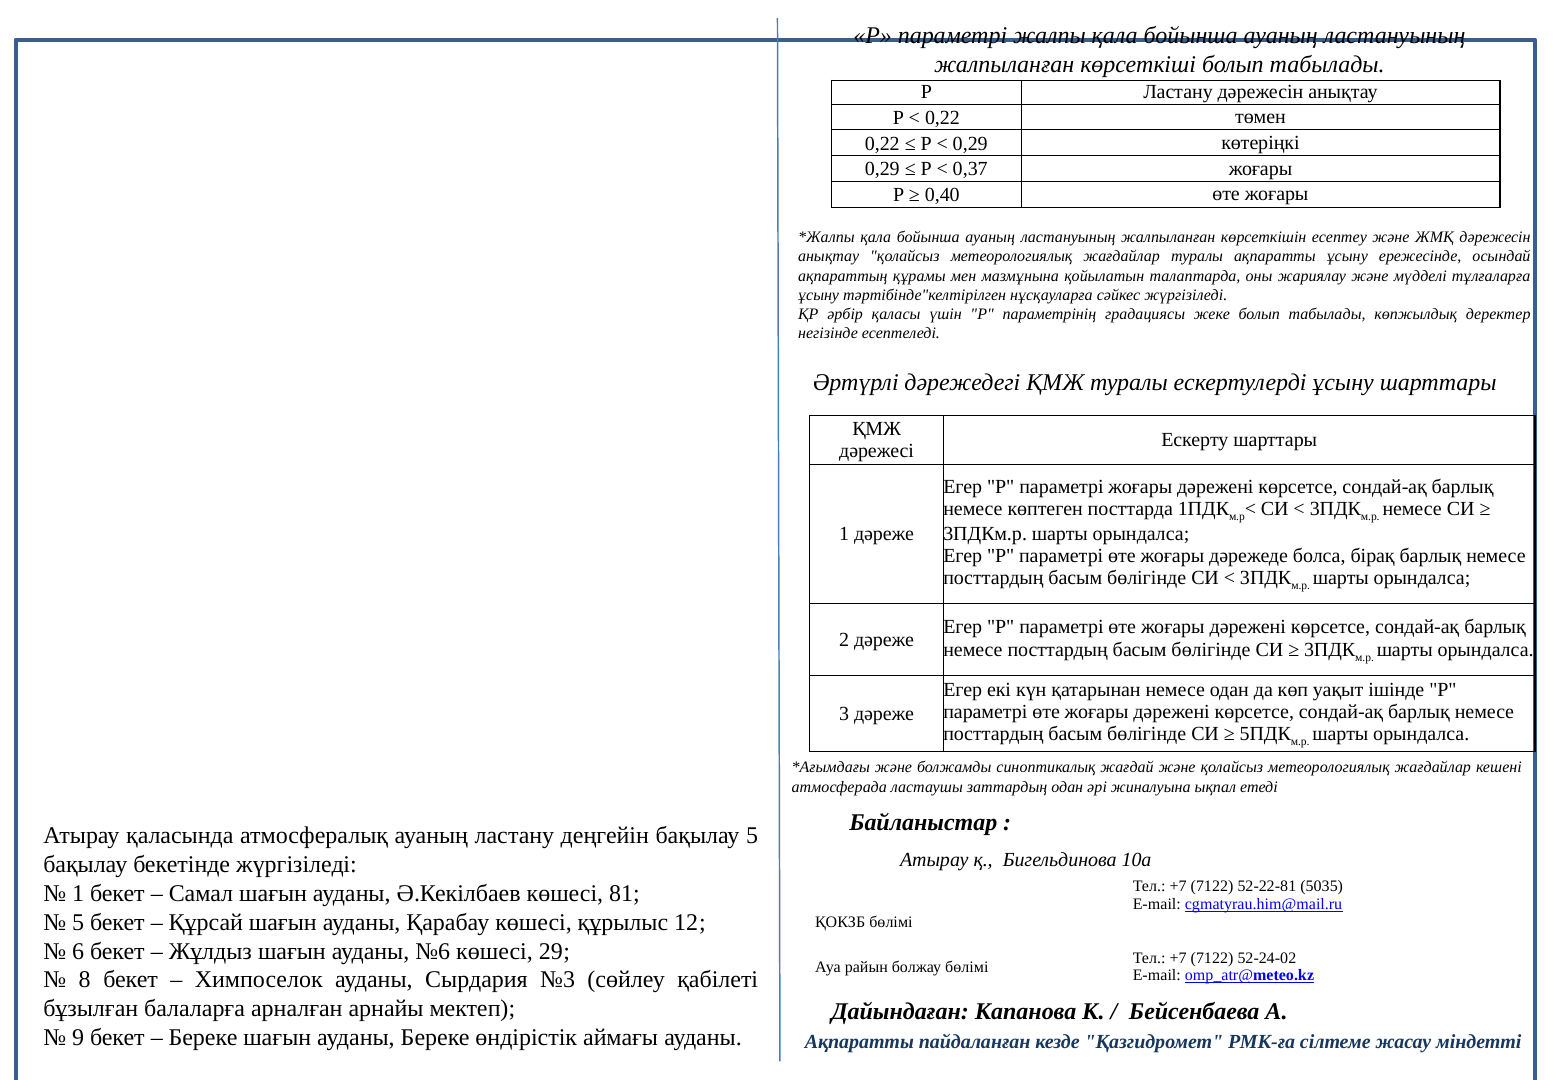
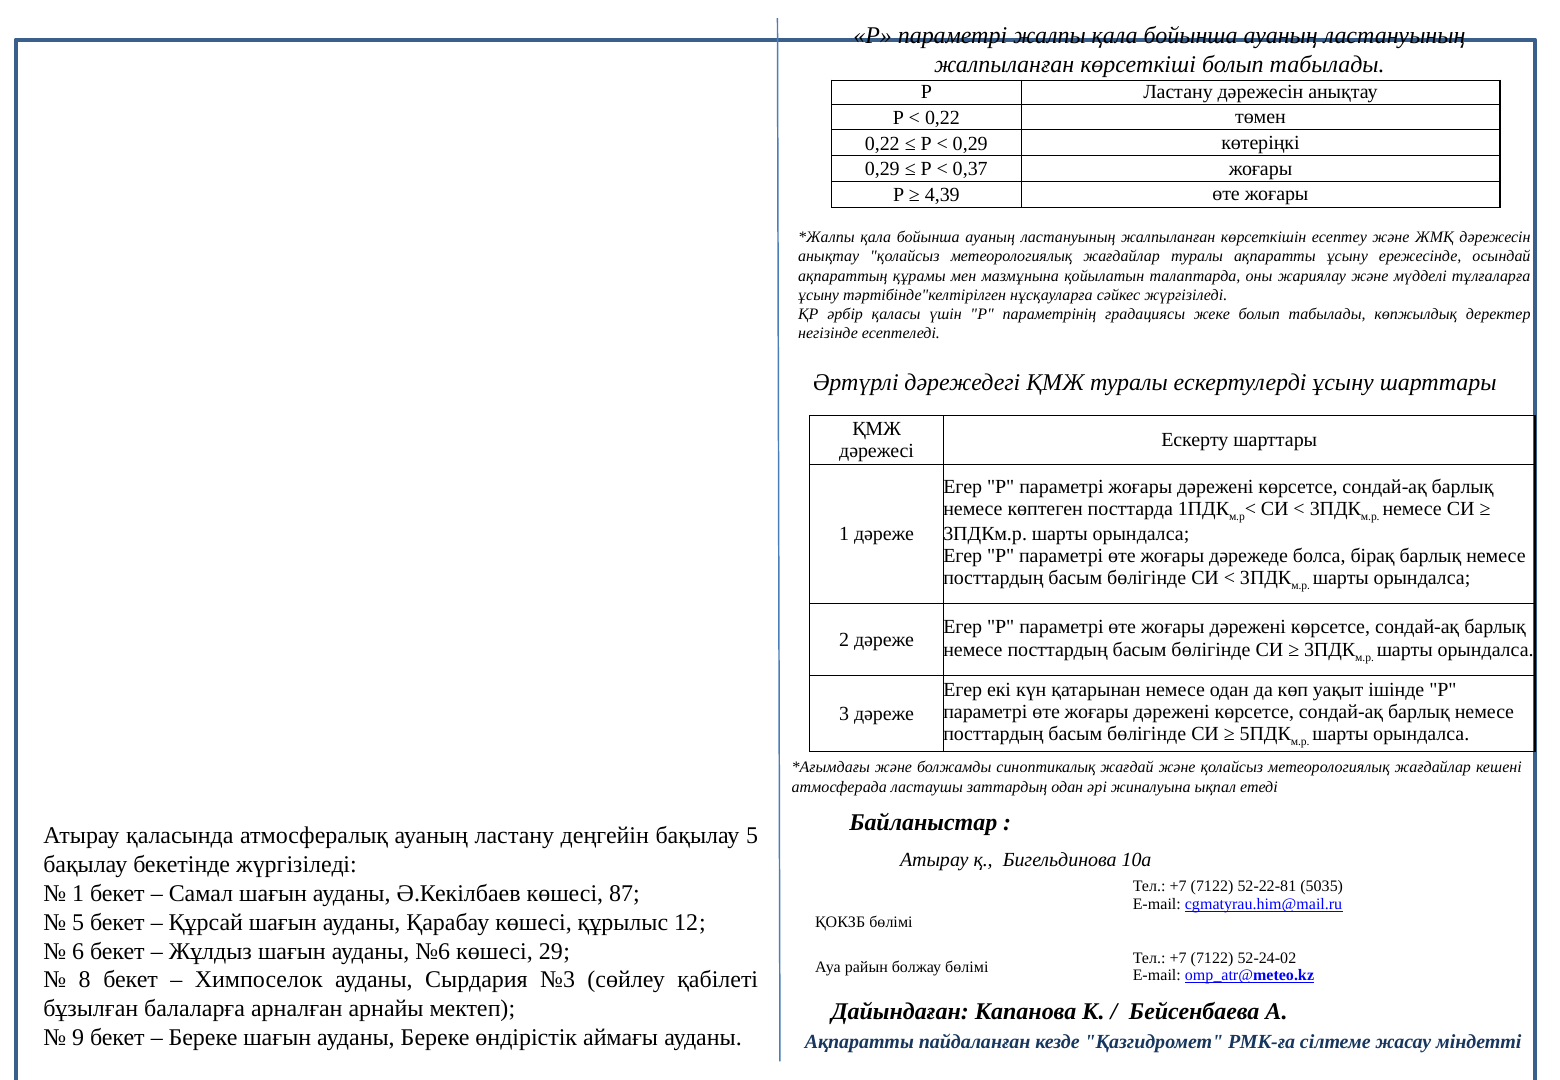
0,40: 0,40 -> 4,39 (942, 195)
81: 81 -> 87 (625, 894)
